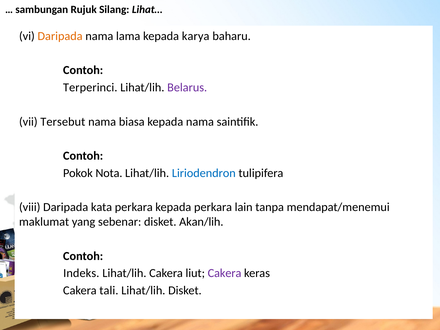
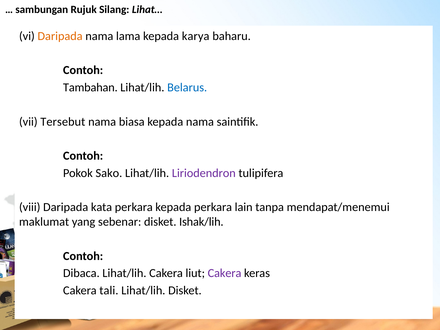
Terperinci: Terperinci -> Tambahan (90, 87)
Belarus colour: purple -> blue (187, 87)
Nota: Nota -> Sako (109, 173)
Liriodendron colour: blue -> purple (204, 173)
Akan/lih: Akan/lih -> Ishak/lih (201, 222)
Indeks: Indeks -> Dibaca (81, 273)
